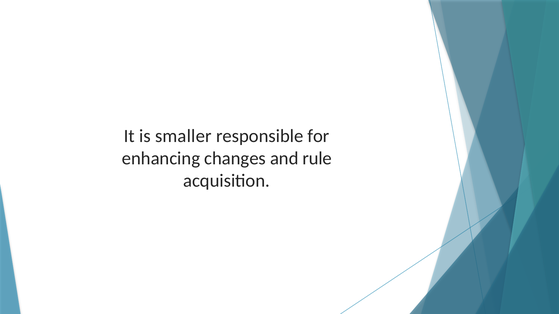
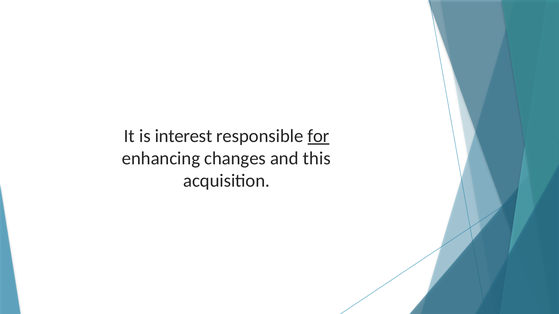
smaller: smaller -> interest (184, 136)
for underline: none -> present (318, 136)
rule: rule -> this (317, 159)
